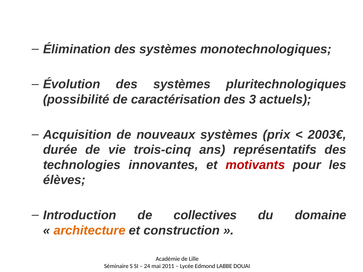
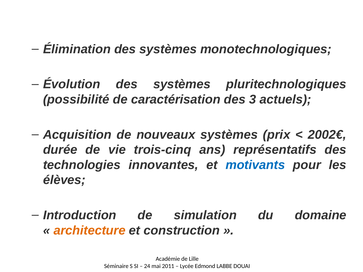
2003€: 2003€ -> 2002€ (327, 135)
motivants colour: red -> blue (255, 165)
collectives: collectives -> simulation (205, 215)
